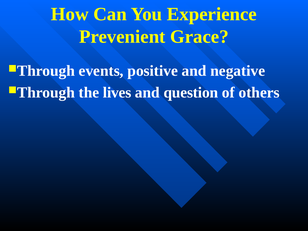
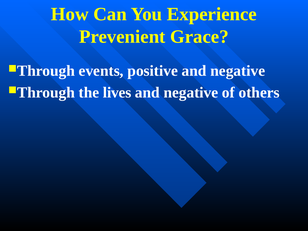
question: question -> negative (191, 92)
